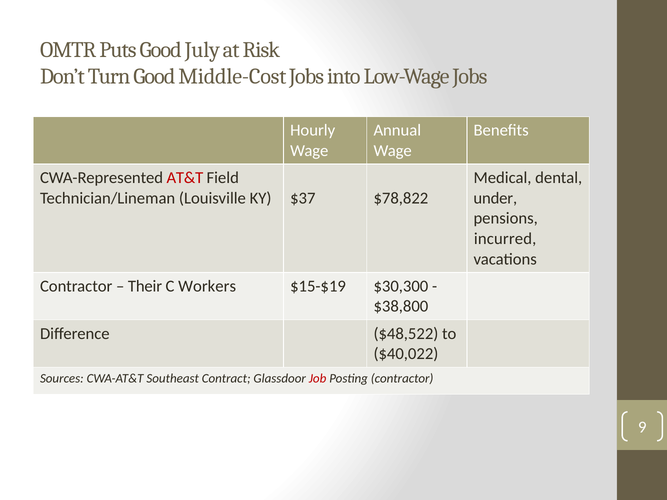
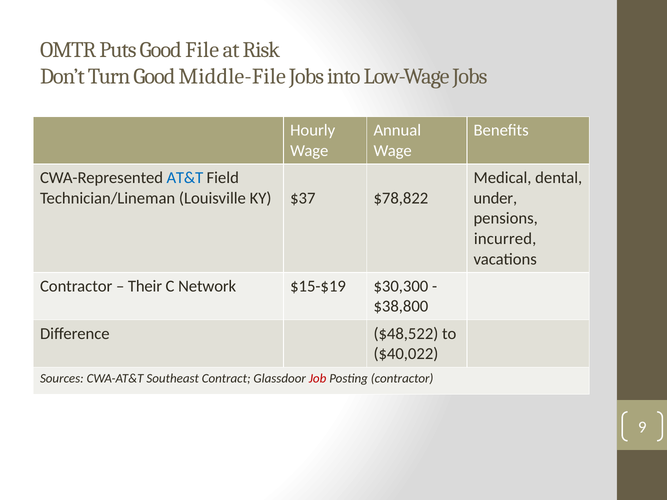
July: July -> File (202, 50)
Middle-Cost: Middle-Cost -> Middle-File (232, 77)
AT&T colour: red -> blue (185, 178)
Workers: Workers -> Network (207, 286)
